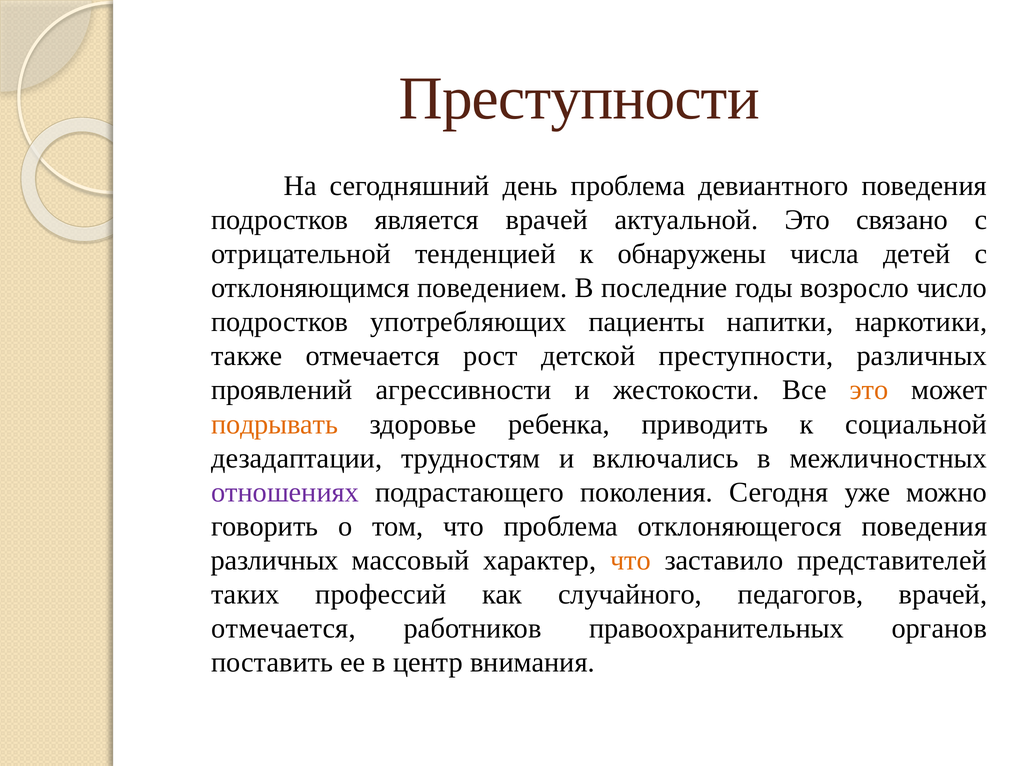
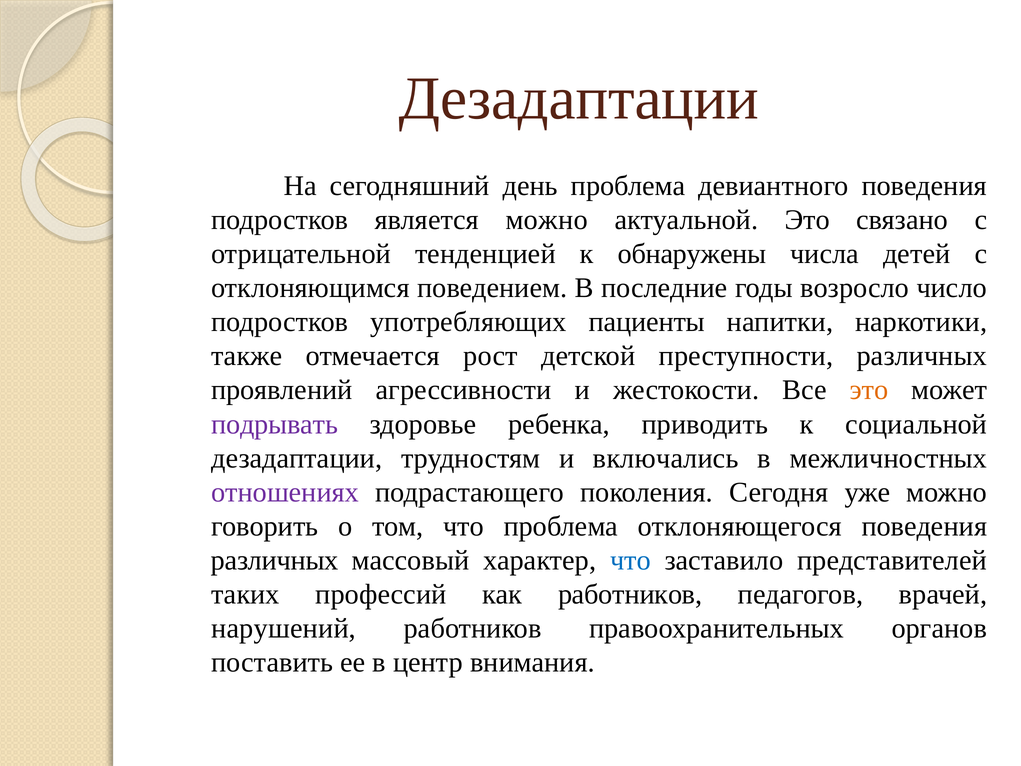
Преступности: Преступности -> Дезадаптации (579, 99)
является врачей: врачей -> можно (547, 220)
подрывать colour: orange -> purple (275, 424)
что colour: orange -> blue (630, 560)
как случайного: случайного -> работников (630, 594)
отмечается: отмечается -> нарушений (284, 628)
